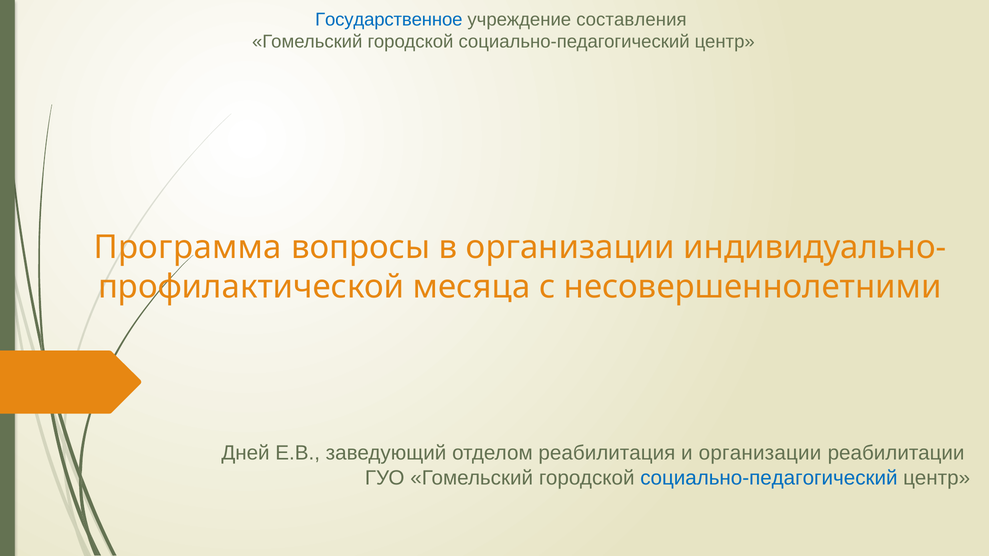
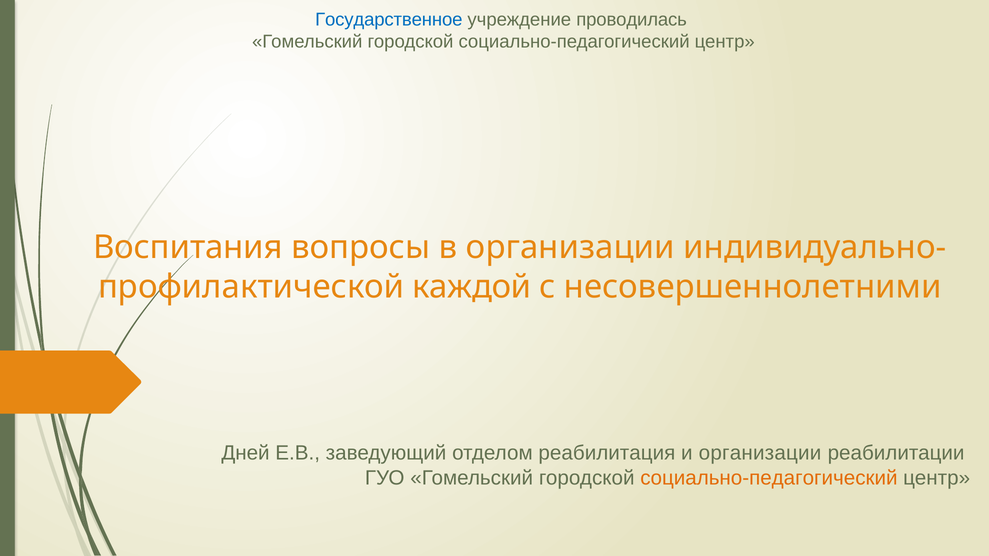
составления: составления -> проводилась (632, 19)
Программа: Программа -> Воспитания (188, 247)
месяца: месяца -> каждой (472, 287)
социально-педагогический colour: blue -> orange (769, 478)
